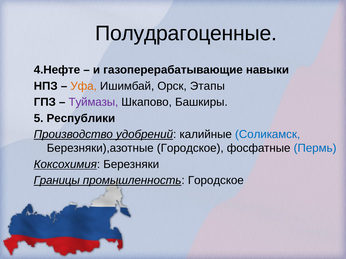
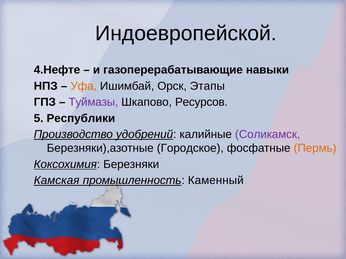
Полудрагоценные: Полудрагоценные -> Индоевропейской (186, 33)
Башкиры: Башкиры -> Ресурсов (201, 102)
Соликамск colour: blue -> purple (268, 135)
Пермь colour: blue -> orange (315, 148)
Границы: Границы -> Камская (57, 181)
промышленность Городское: Городское -> Каменный (216, 181)
